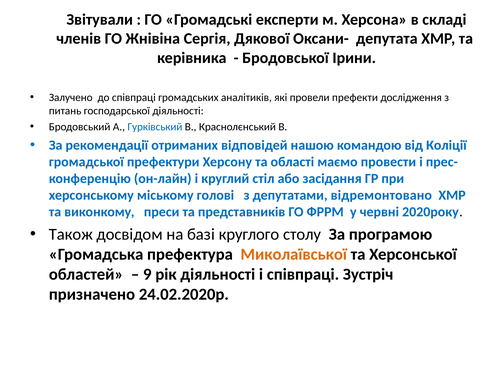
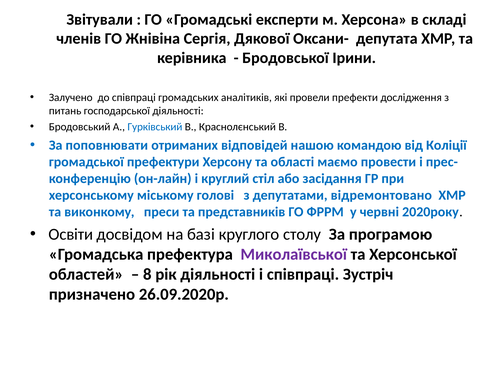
рекомендації: рекомендації -> поповнювати (107, 146)
Також: Також -> Освіти (71, 235)
Миколаївської colour: orange -> purple (294, 255)
9: 9 -> 8 (147, 275)
24.02.2020р: 24.02.2020р -> 26.09.2020р (184, 295)
